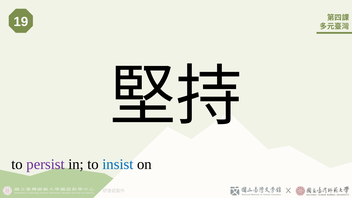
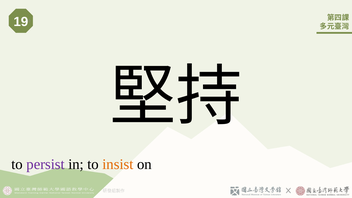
insist colour: blue -> orange (118, 164)
